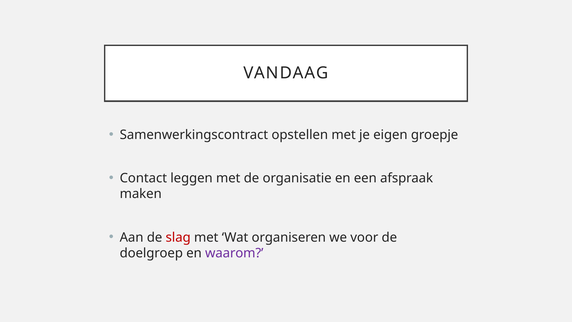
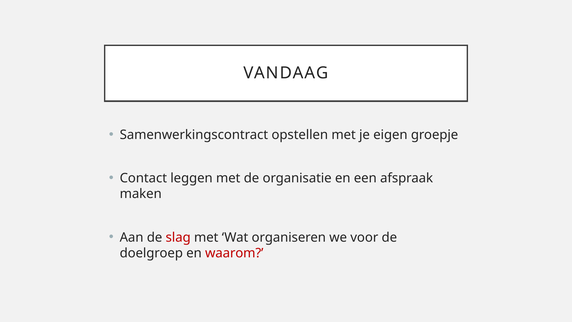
waarom colour: purple -> red (234, 253)
